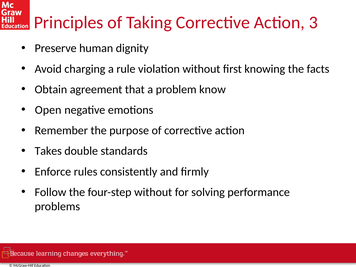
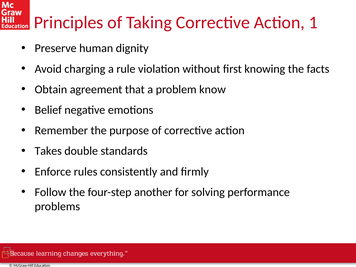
3: 3 -> 1 (313, 23)
Open: Open -> Belief (48, 110)
four-step without: without -> another (153, 192)
